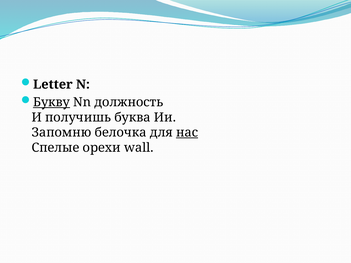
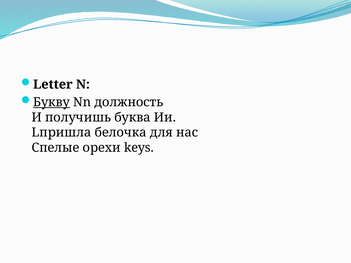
Запомню: Запомню -> Lпришла (61, 133)
нас underline: present -> none (187, 133)
wall: wall -> keys (139, 148)
